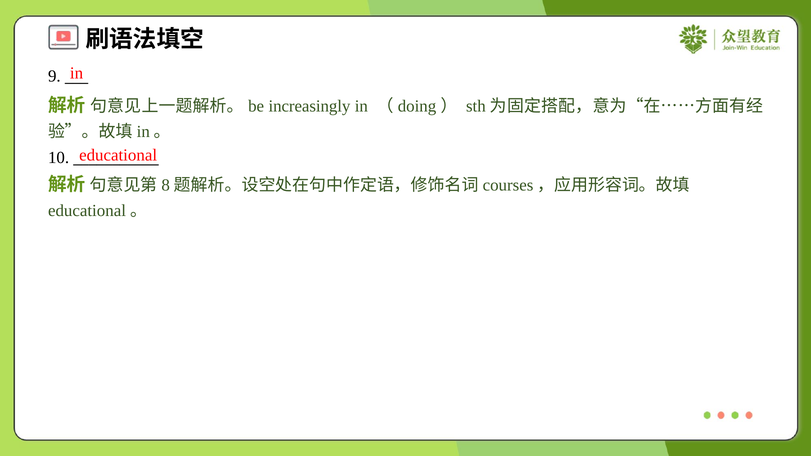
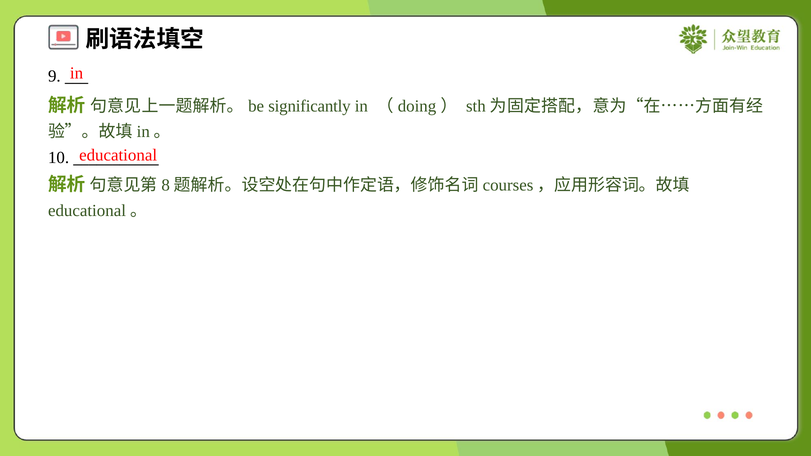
increasingly: increasingly -> significantly (310, 106)
